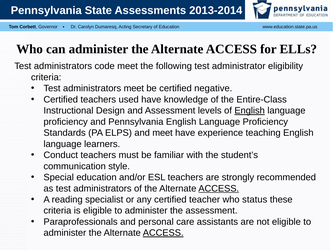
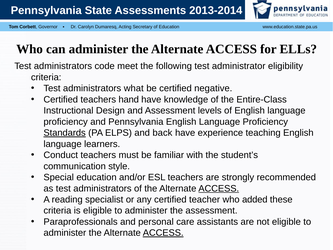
administrators meet: meet -> what (134, 88)
used: used -> hand (129, 99)
English underline: present -> none (250, 111)
Standards underline: none -> present (65, 133)
and meet: meet -> back (162, 133)
status: status -> added (255, 199)
